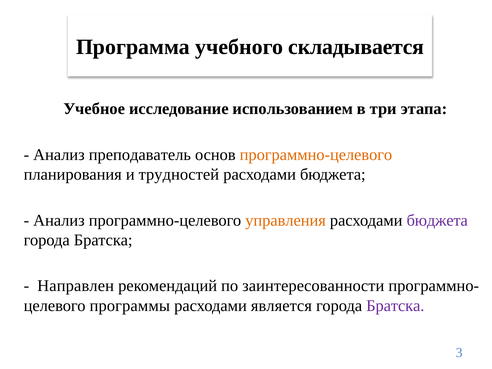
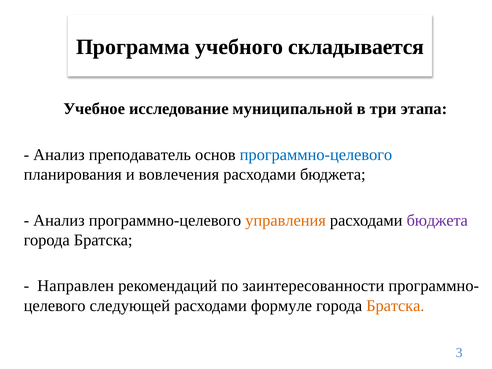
использованием: использованием -> муниципальной (293, 109)
программно-целевого colour: orange -> blue (316, 155)
трудностей: трудностей -> вовлечения (179, 174)
программы: программы -> следующей (130, 306)
является: является -> формуле (281, 306)
Братска colour: purple -> orange (395, 306)
